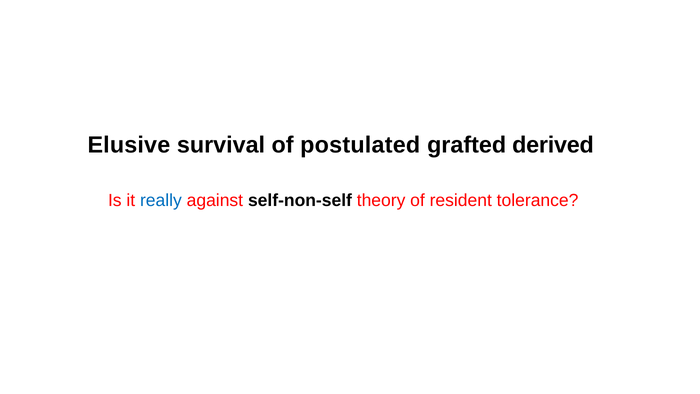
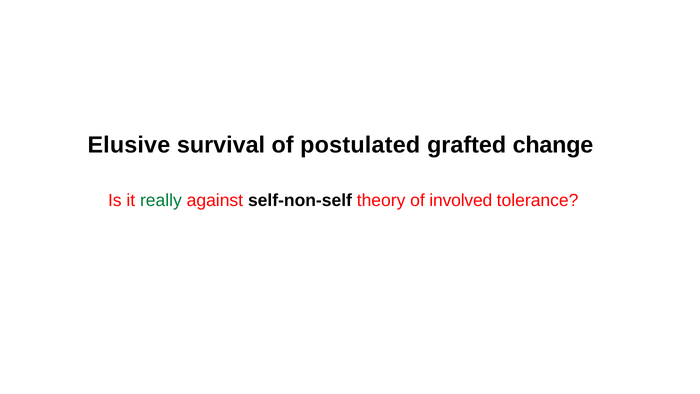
derived: derived -> change (553, 145)
really colour: blue -> green (161, 200)
resident: resident -> involved (461, 200)
